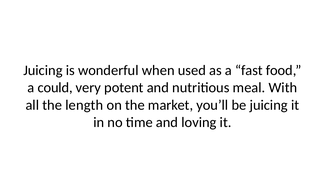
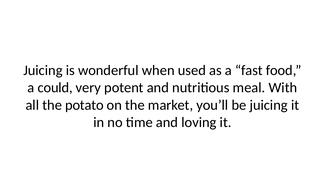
length: length -> potato (84, 105)
